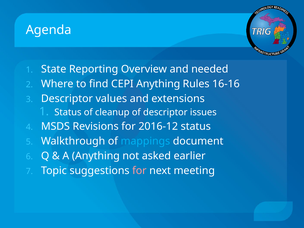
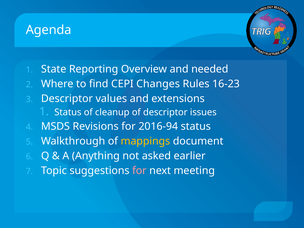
CEPI Anything: Anything -> Changes (158, 84)
16-16: 16-16 -> 16-23 (226, 84)
2016-12: 2016-12 -> 2016-94 (158, 126)
mappings colour: light blue -> yellow (145, 141)
